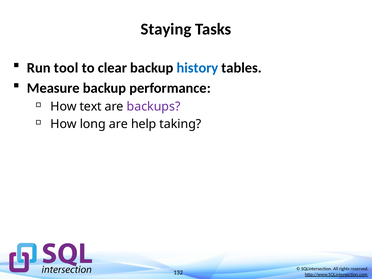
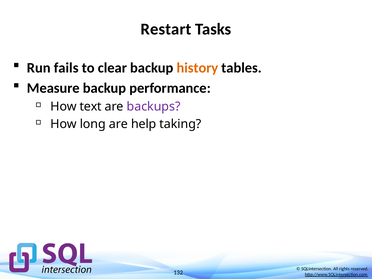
Staying: Staying -> Restart (166, 29)
tool: tool -> fails (66, 68)
history colour: blue -> orange (197, 68)
